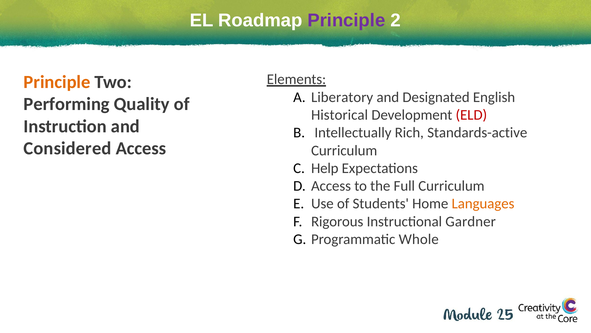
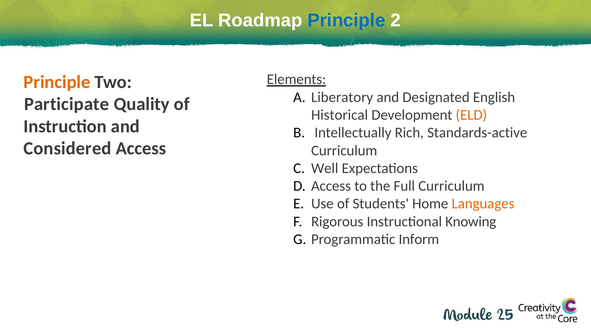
Principle colour: purple -> blue (346, 20)
Performing: Performing -> Participate (67, 104)
ELD colour: red -> orange (471, 115)
Help: Help -> Well (325, 168)
Gardner: Gardner -> Knowing (471, 221)
Whole: Whole -> Inform (419, 239)
